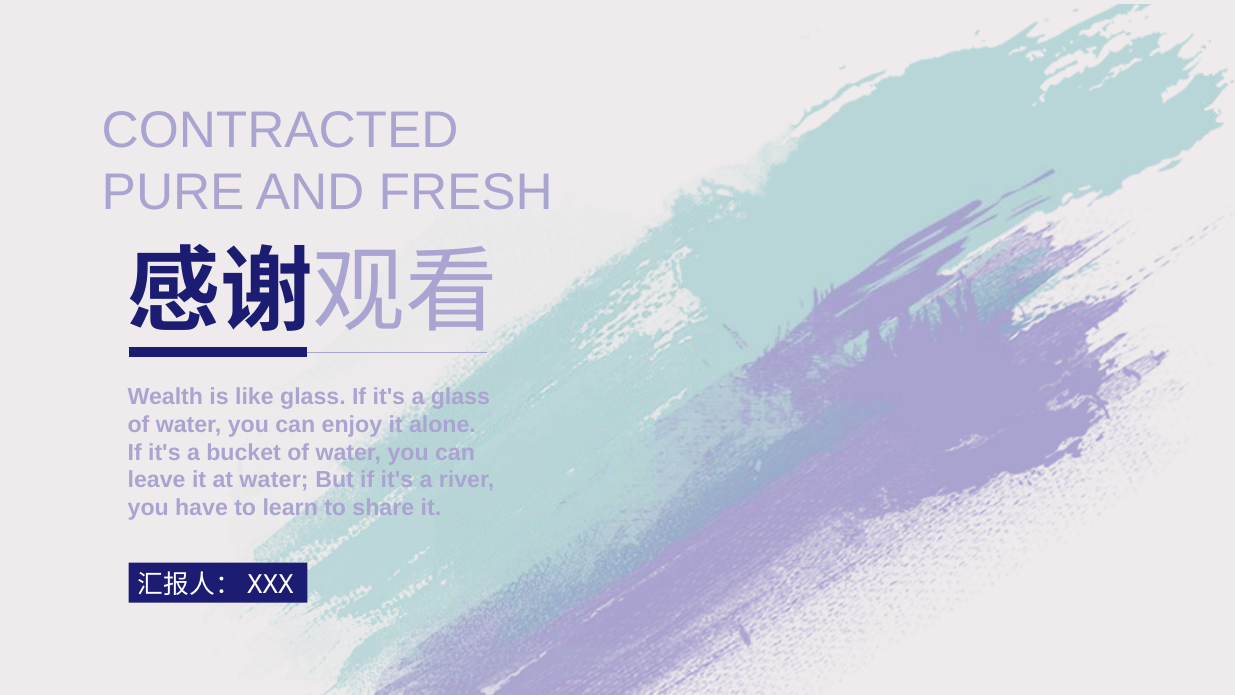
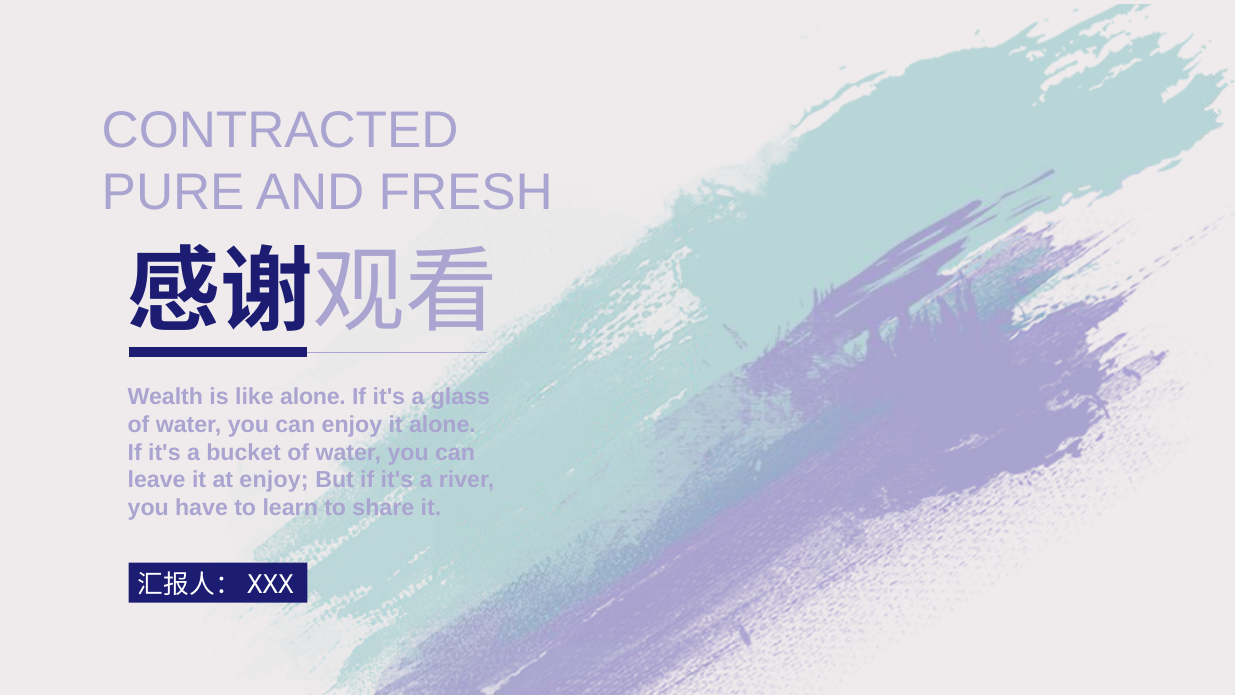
like glass: glass -> alone (313, 397)
at water: water -> enjoy (274, 480)
